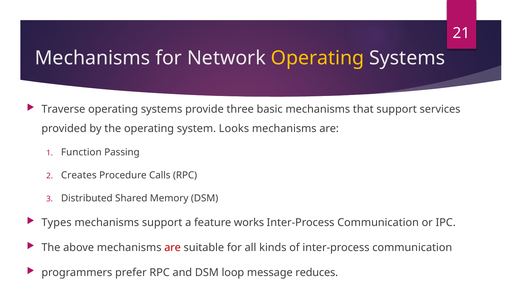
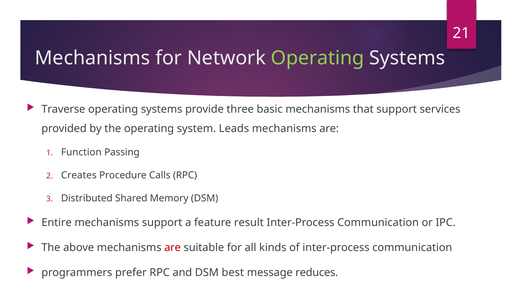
Operating colour: yellow -> light green (318, 58)
Looks: Looks -> Leads (234, 129)
Types: Types -> Entire (57, 223)
works: works -> result (249, 223)
loop: loop -> best (233, 273)
